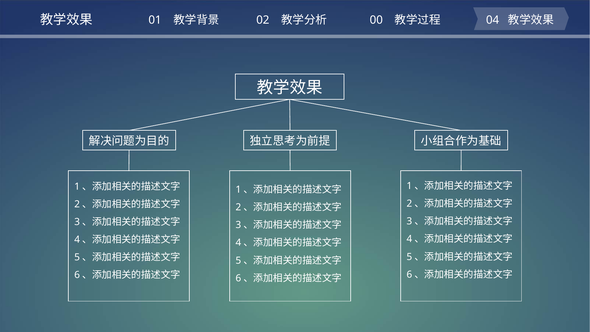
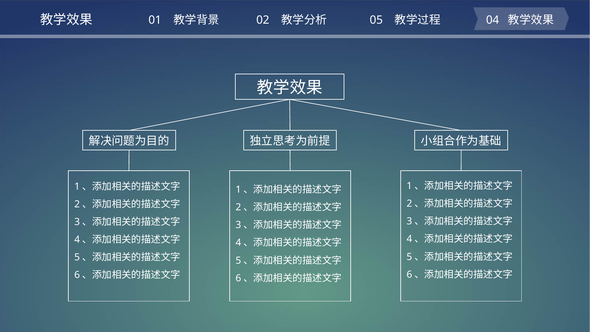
00: 00 -> 05 (376, 20)
